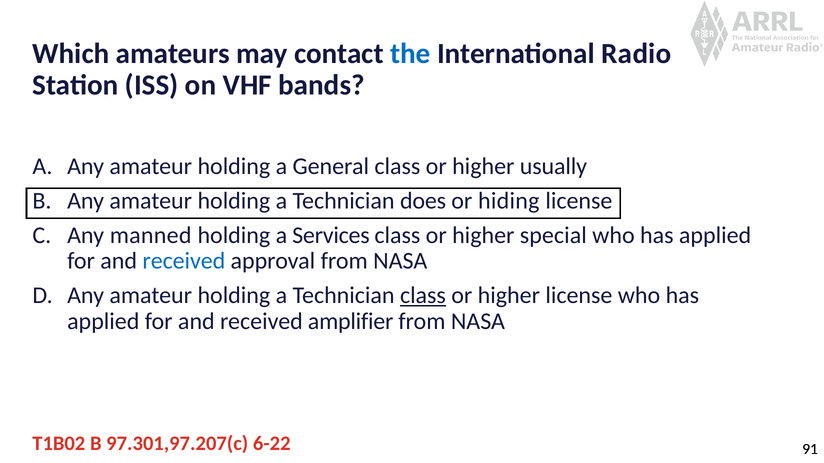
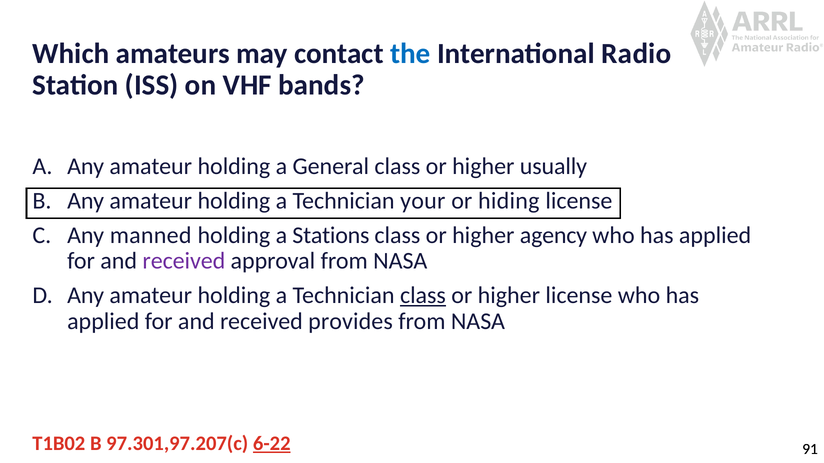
does: does -> your (423, 201)
Services: Services -> Stations (331, 235)
special: special -> agency (553, 235)
received colour: blue -> purple (184, 261)
amplifier: amplifier -> provides (350, 322)
6-22 underline: none -> present (272, 444)
